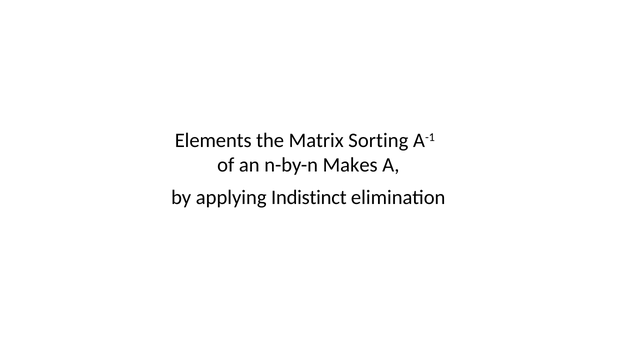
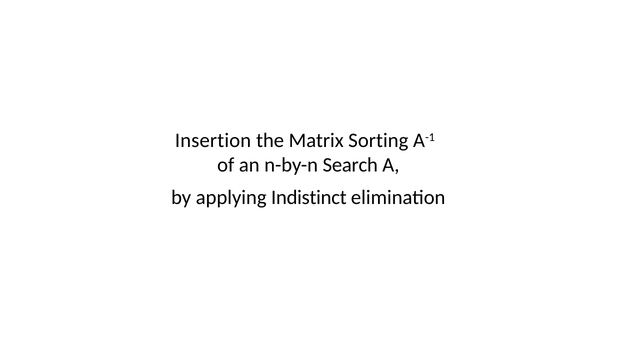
Elements: Elements -> Insertion (213, 141)
Makes: Makes -> Search (350, 165)
